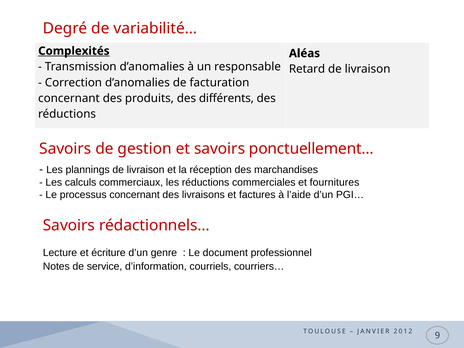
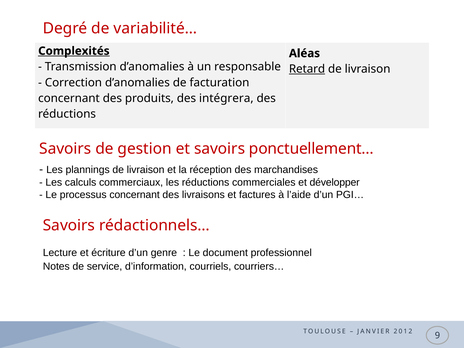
Retard underline: none -> present (307, 69)
différents: différents -> intégrera (226, 98)
fournitures: fournitures -> développer (335, 182)
